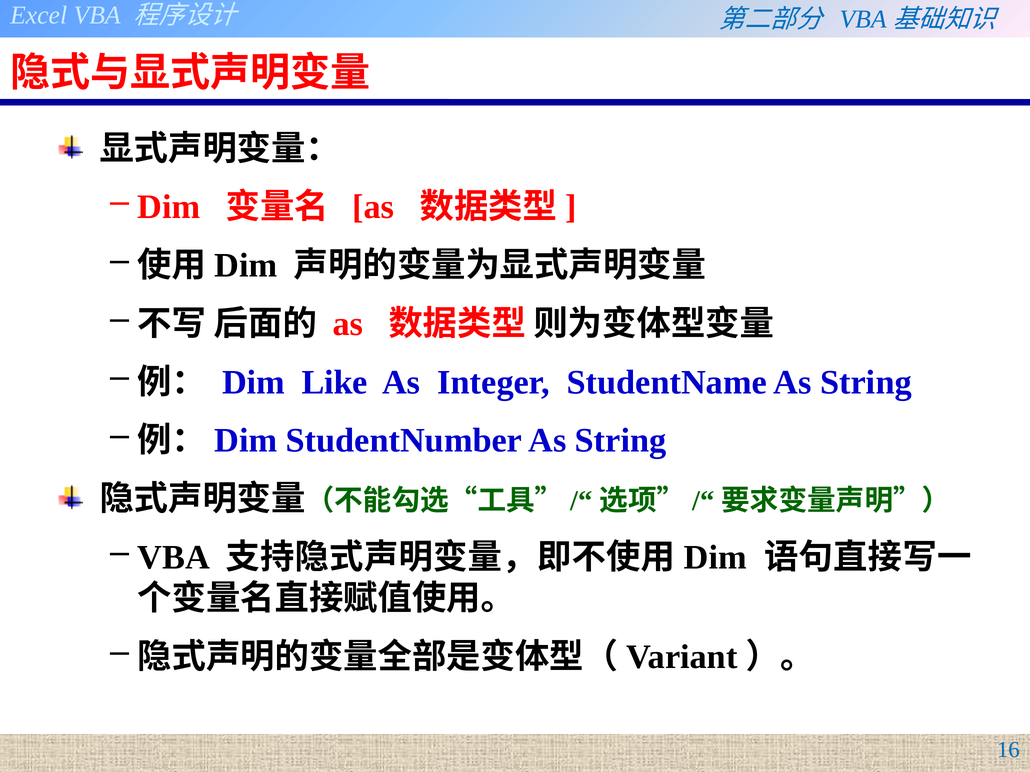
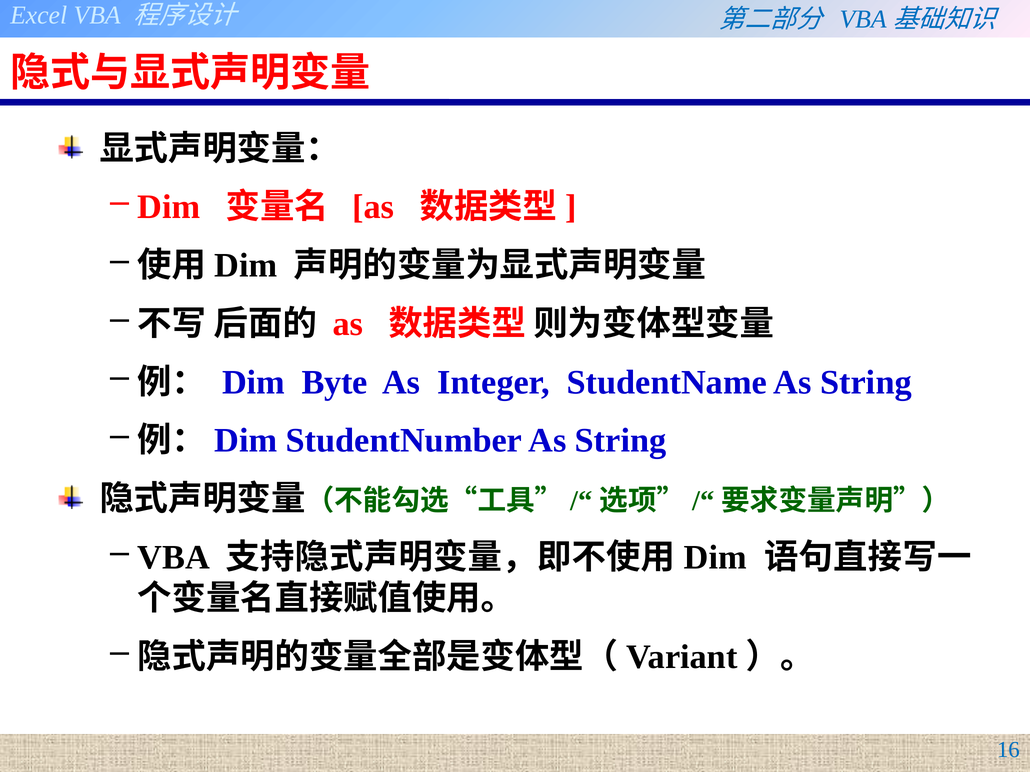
Like: Like -> Byte (335, 382)
